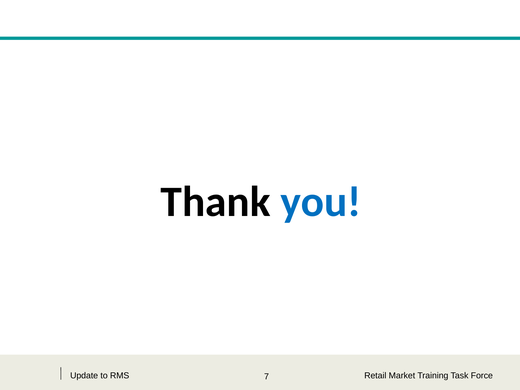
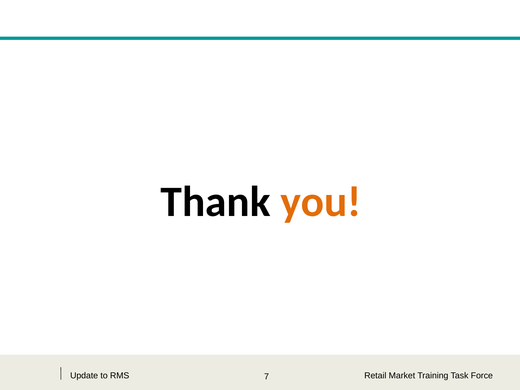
you colour: blue -> orange (321, 202)
